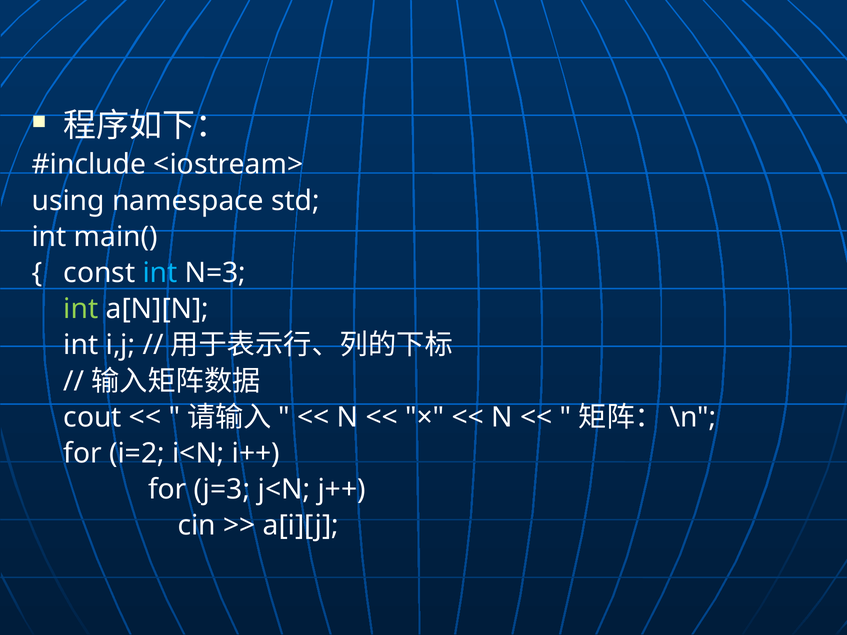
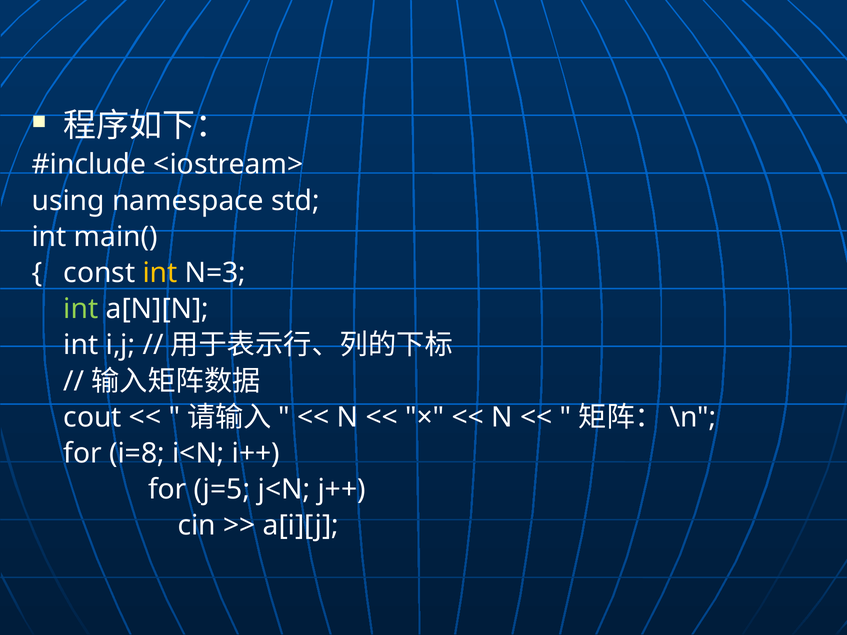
int colour: light blue -> yellow (160, 273)
i=2: i=2 -> i=8 (137, 454)
j=3: j=3 -> j=5 (222, 490)
